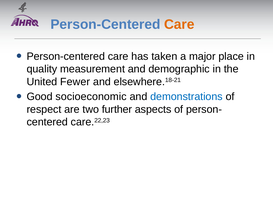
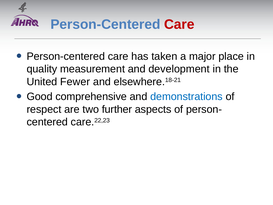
Care colour: orange -> red (179, 24)
demographic: demographic -> development (179, 69)
socioeconomic: socioeconomic -> comprehensive (91, 97)
